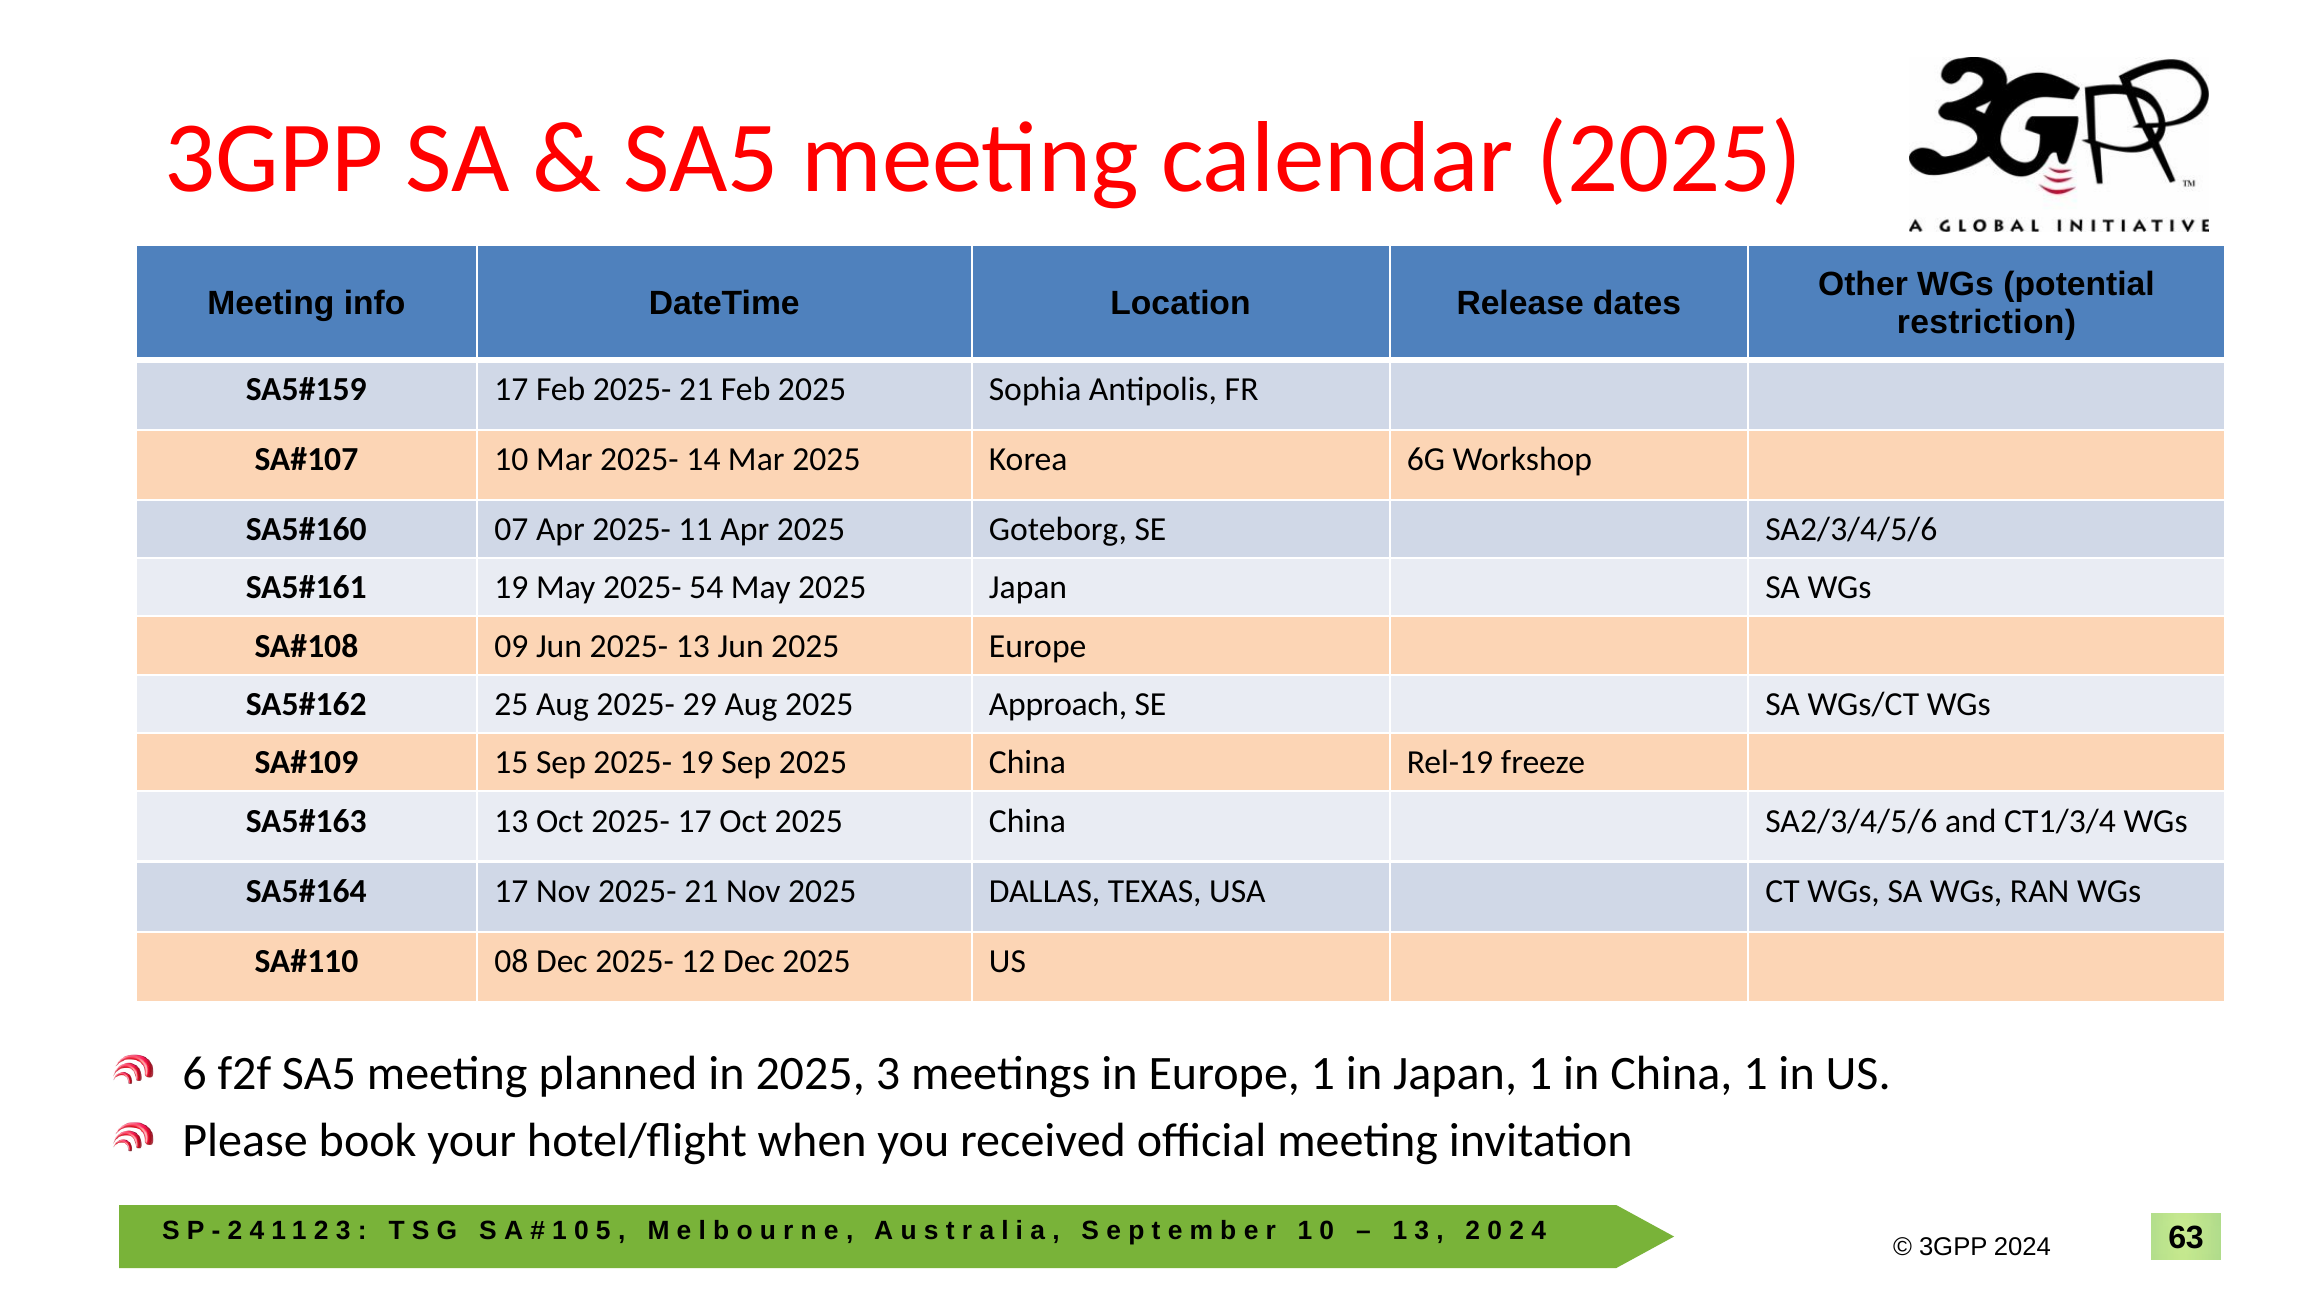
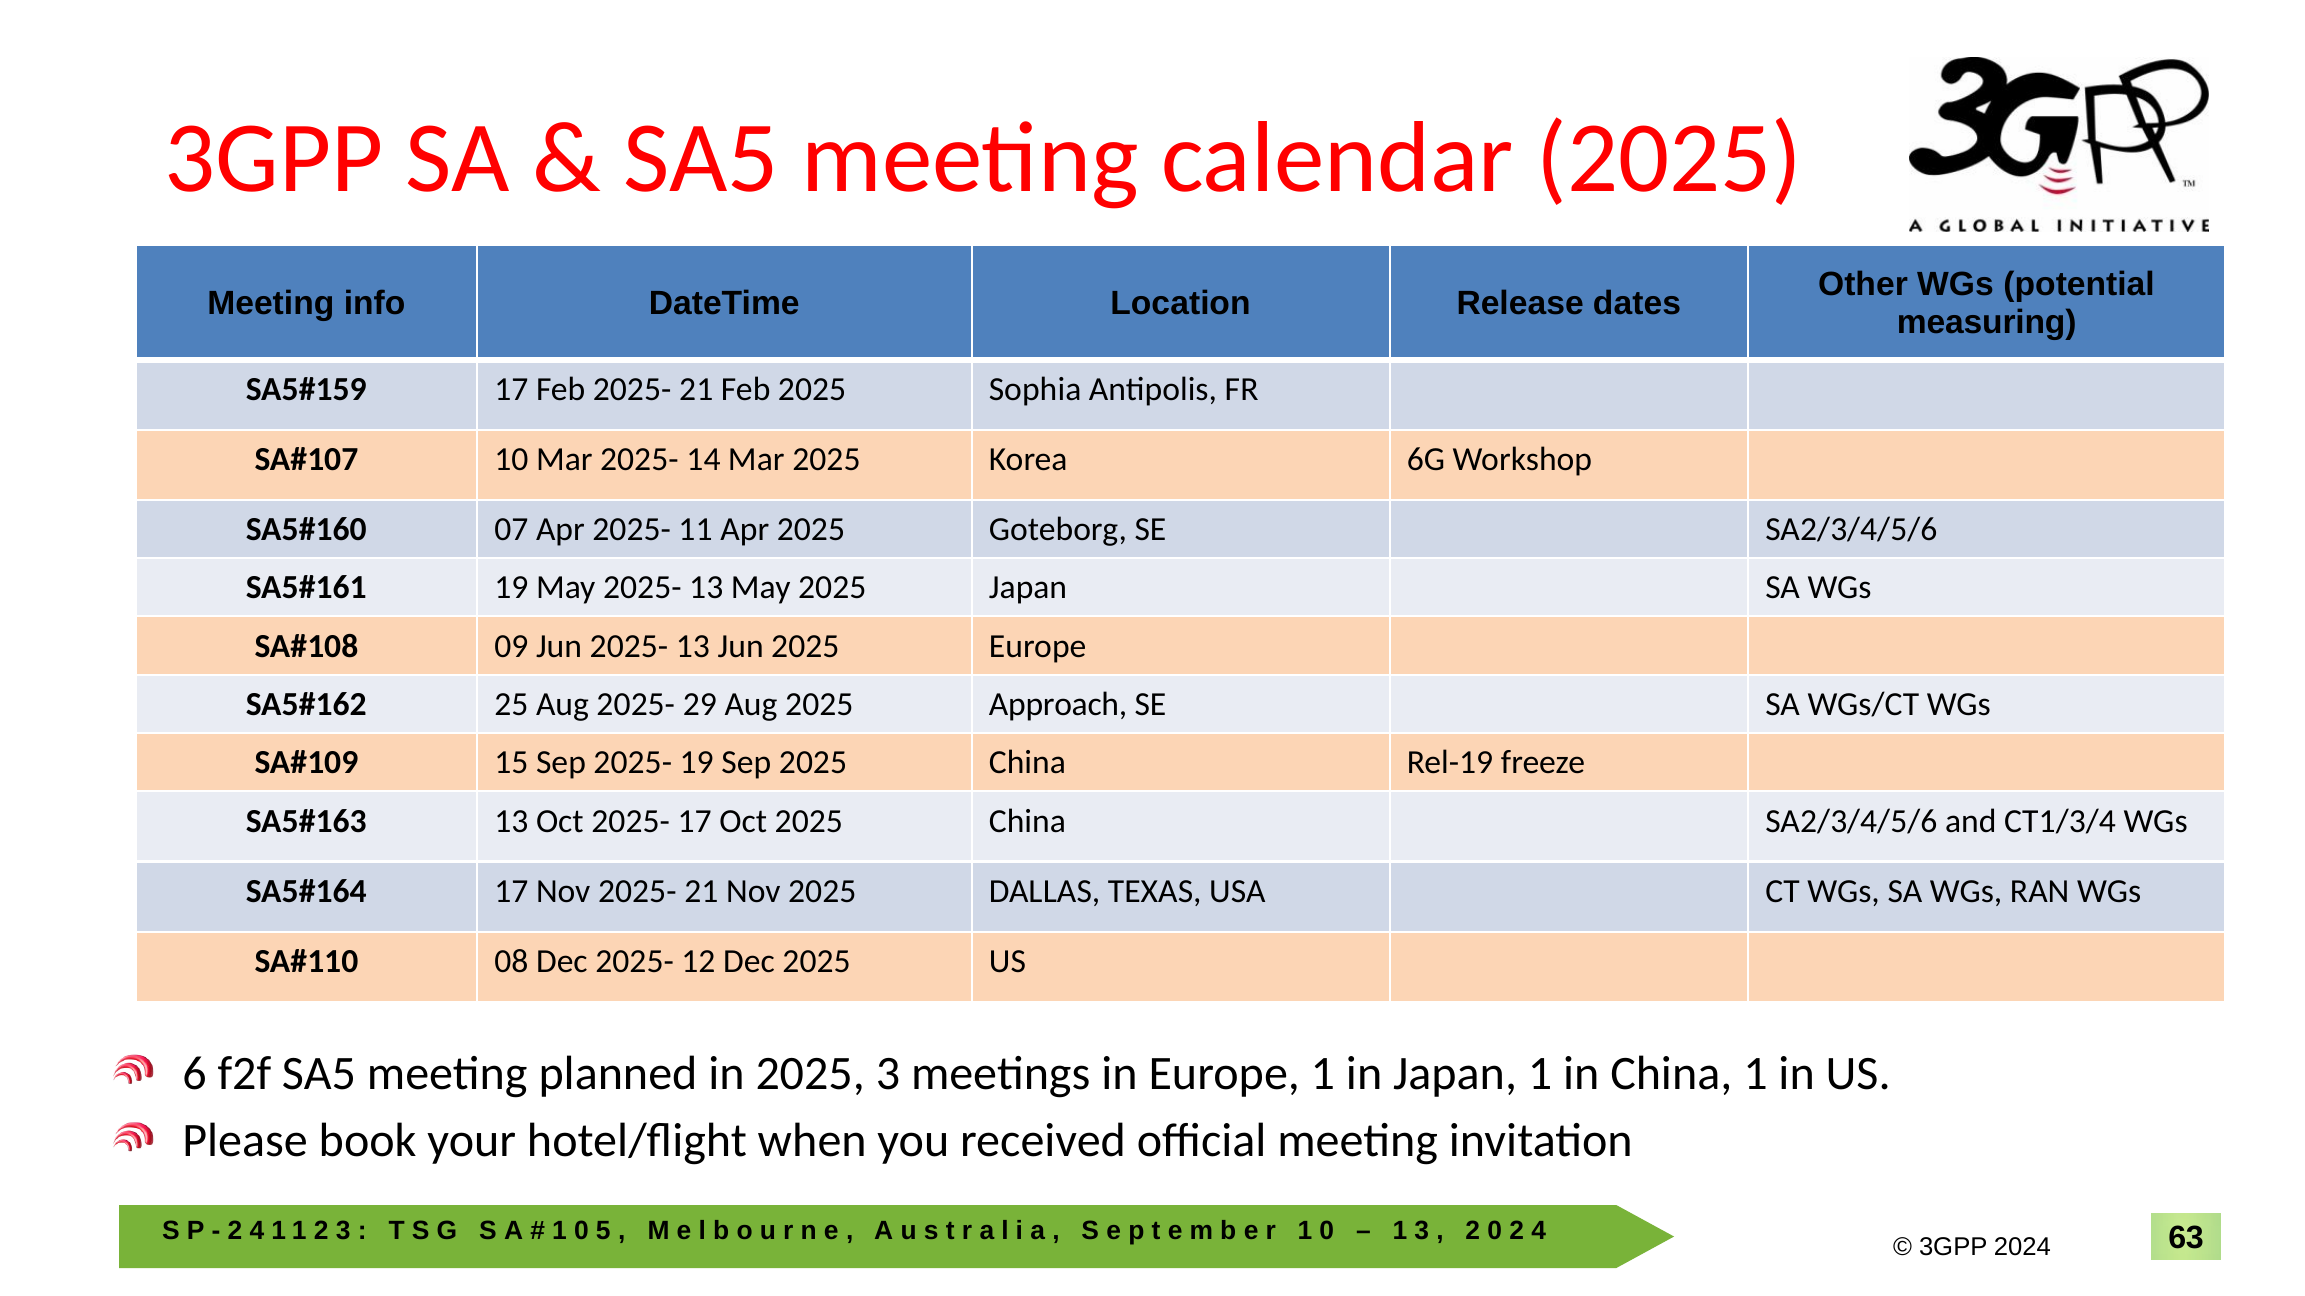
restriction: restriction -> measuring (1987, 323)
May 2025- 54: 54 -> 13 (706, 588)
